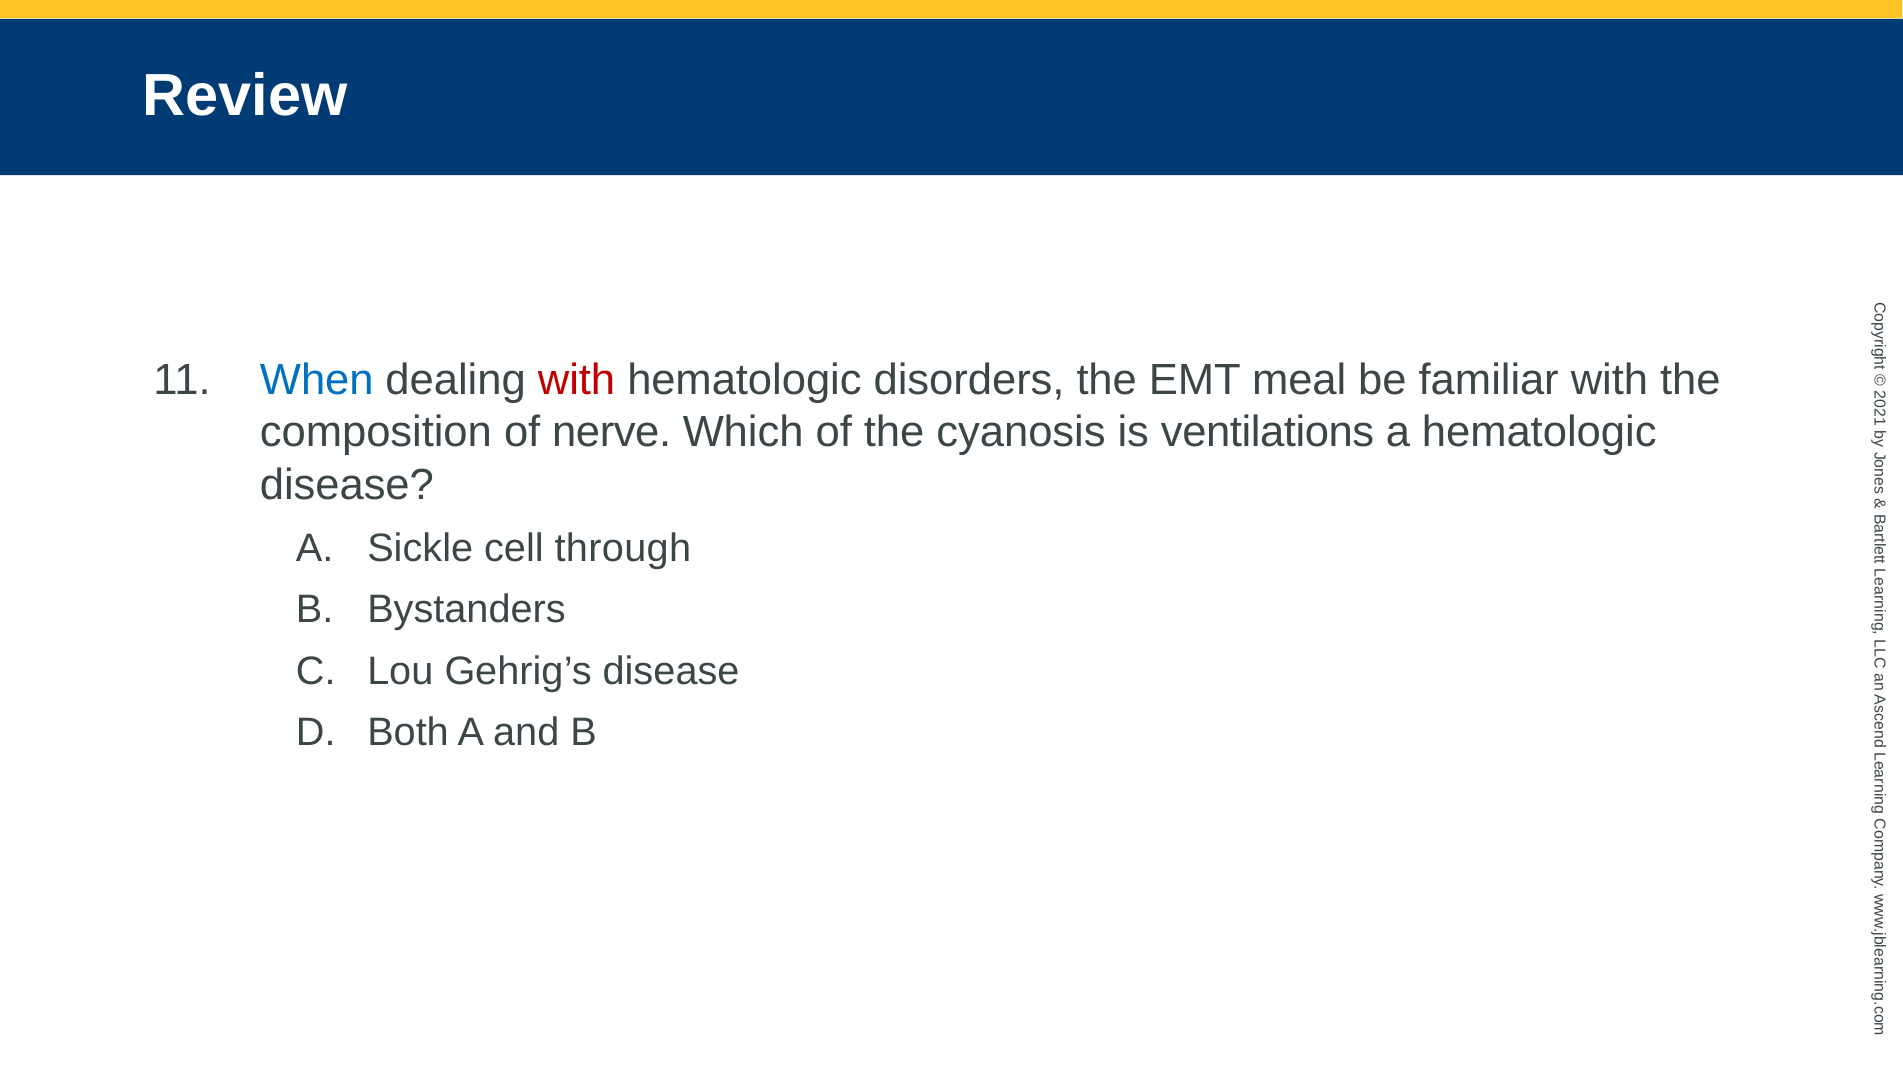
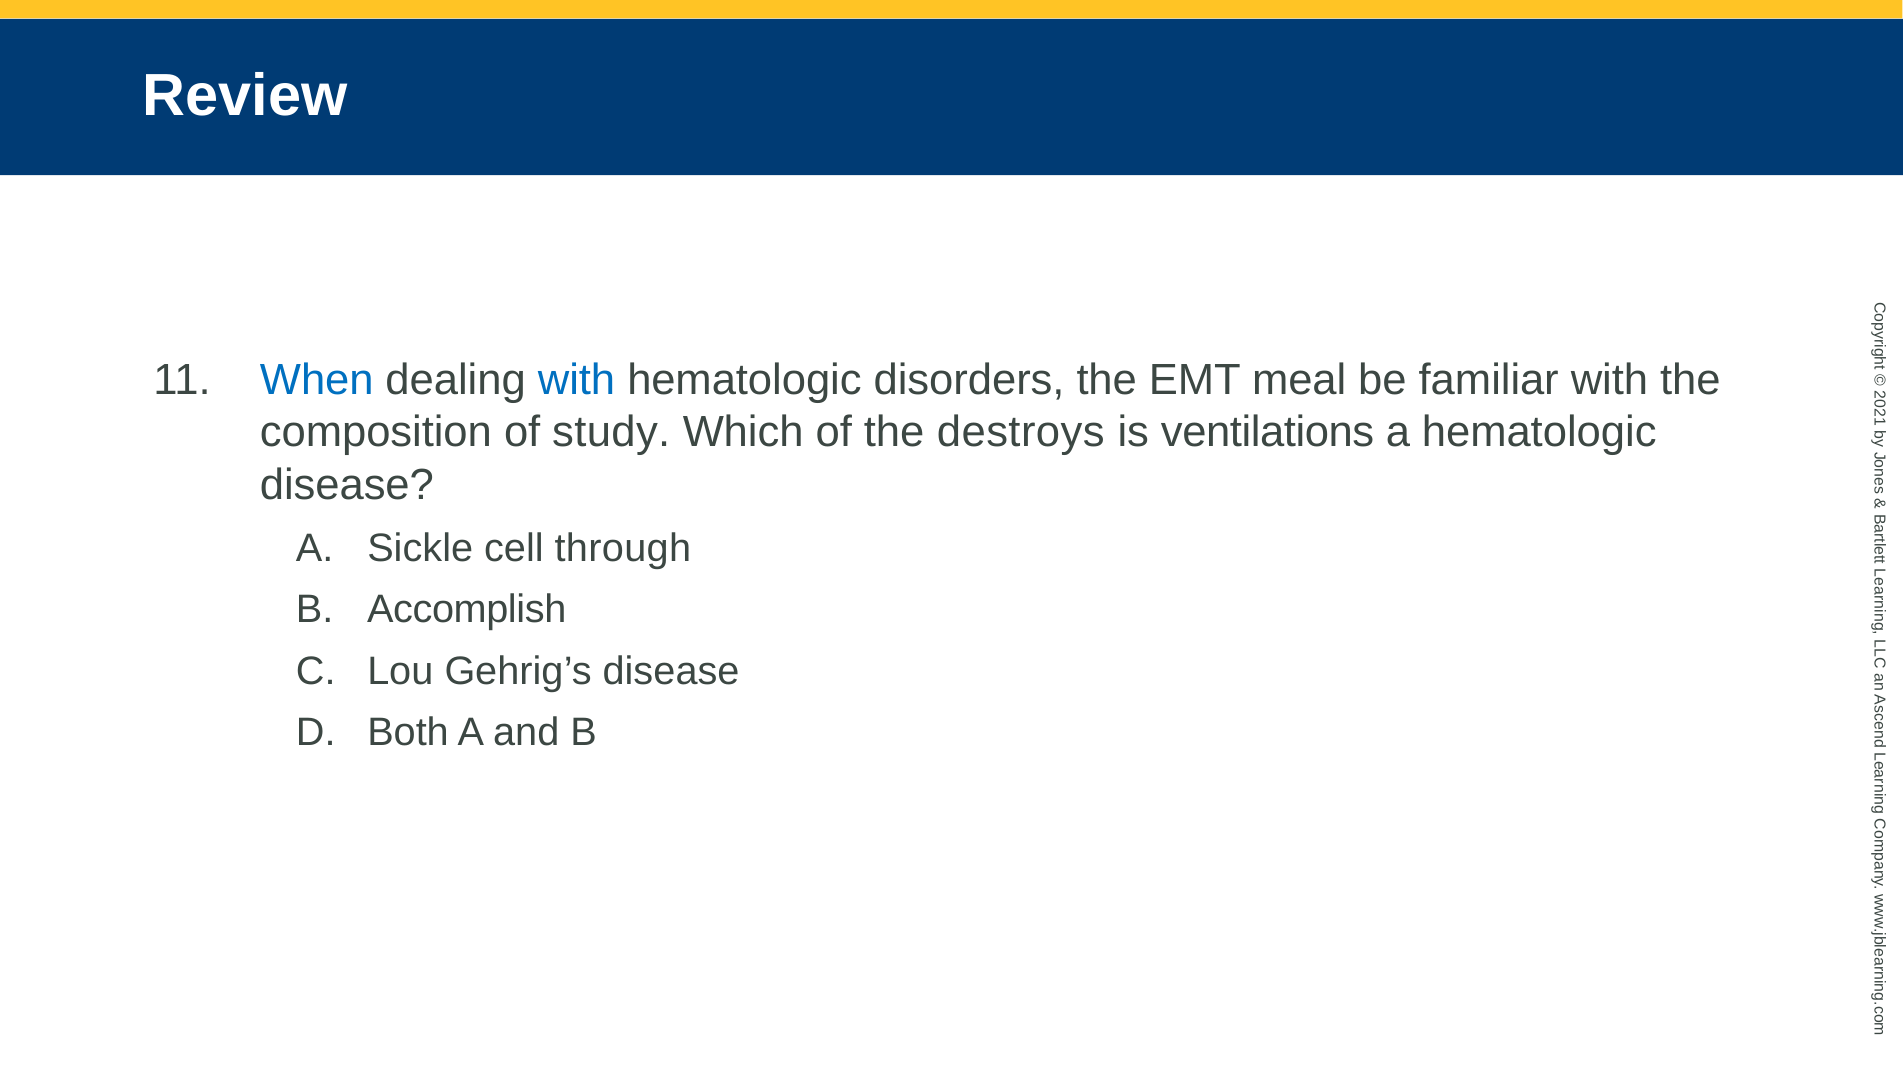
with colour: red -> blue (577, 380)
nerve: nerve -> study (611, 433)
cyanosis: cyanosis -> destroys (1021, 433)
Bystanders: Bystanders -> Accomplish (467, 610)
